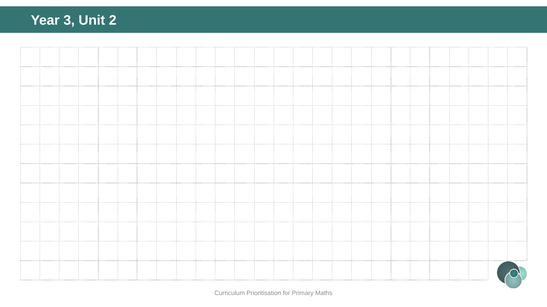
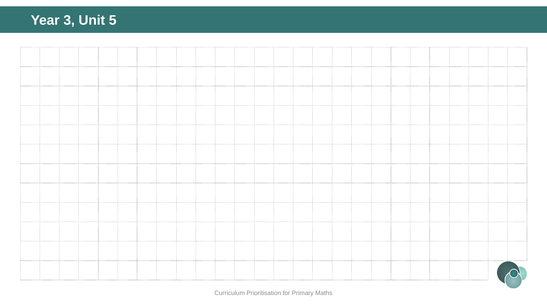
2: 2 -> 5 (113, 20)
